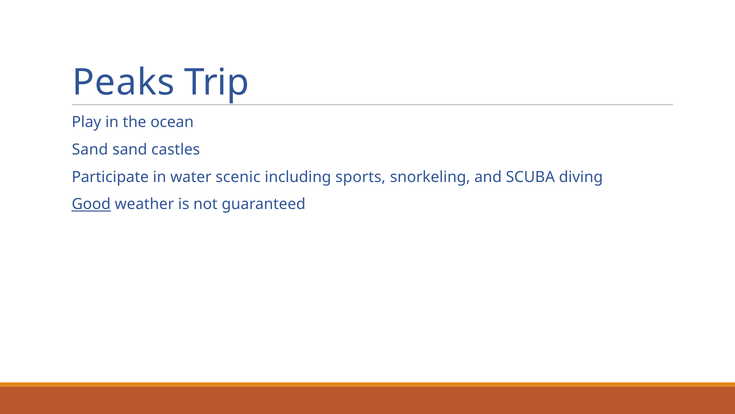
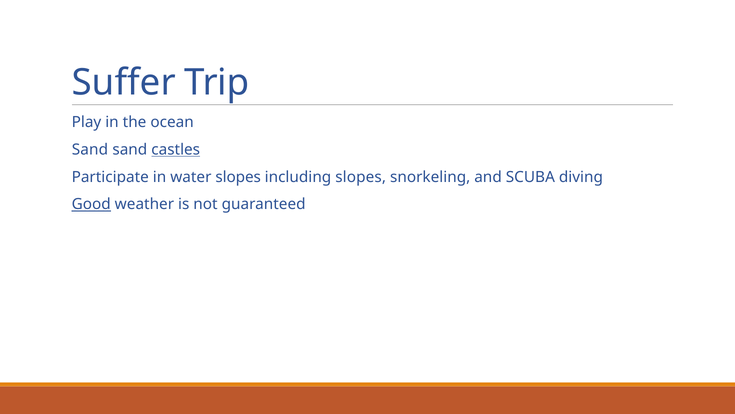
Peaks: Peaks -> Suffer (124, 82)
castles underline: none -> present (176, 149)
water scenic: scenic -> slopes (238, 177)
including sports: sports -> slopes (361, 177)
